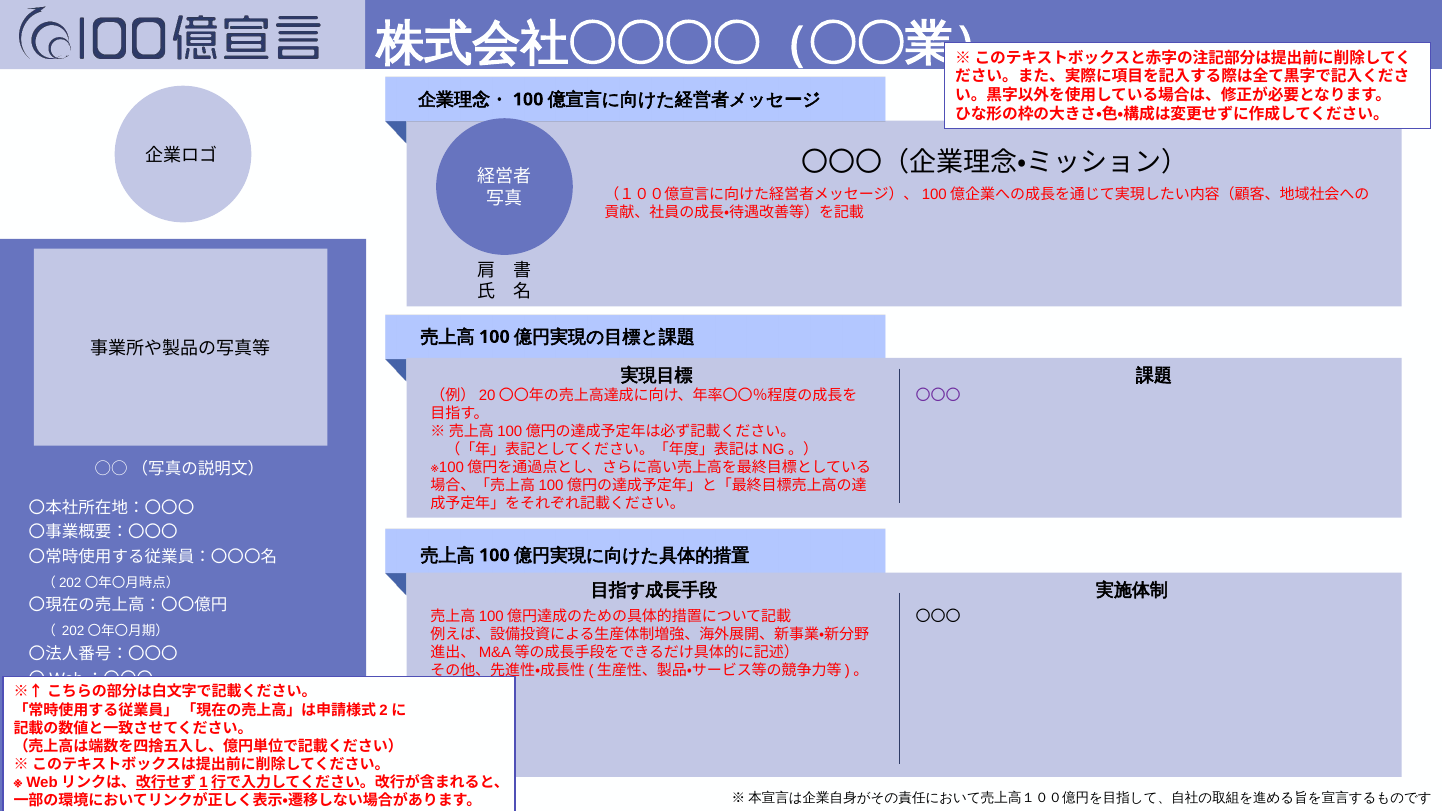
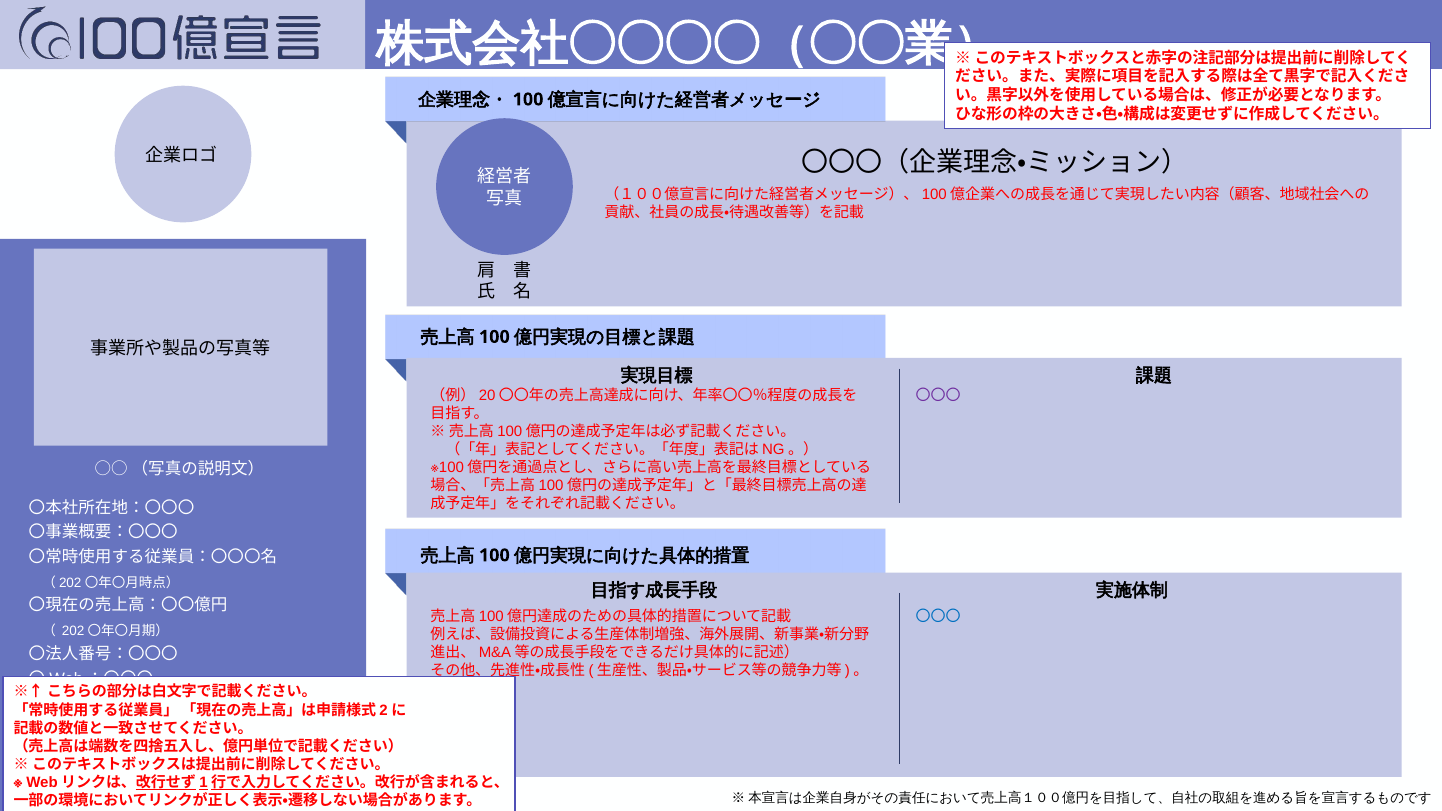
〇〇〇 colour: black -> blue (938, 616)
